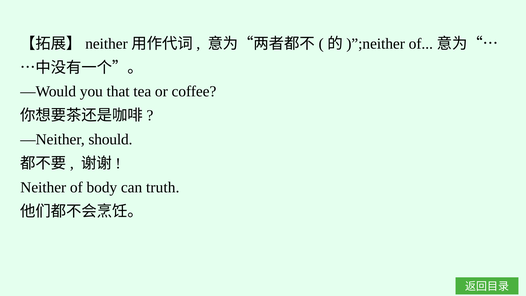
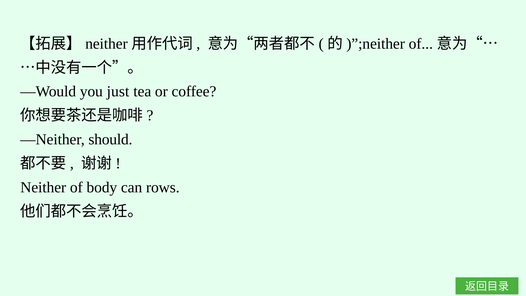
that: that -> just (118, 92)
truth: truth -> rows (163, 187)
